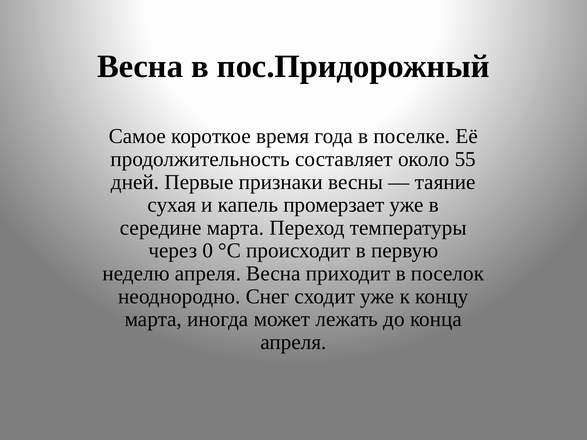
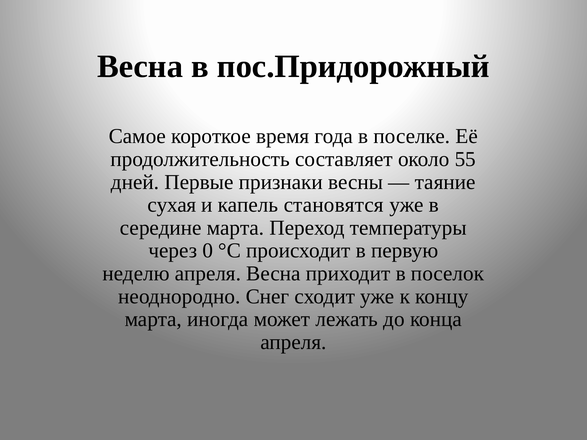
промерзает: промерзает -> становятся (334, 205)
